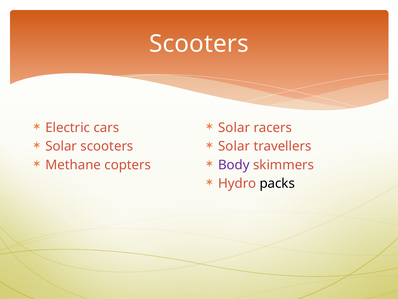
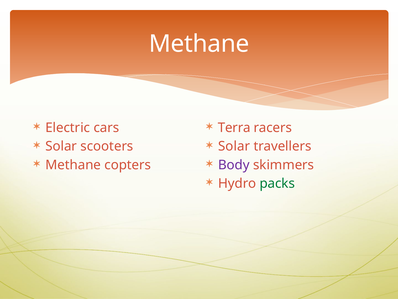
Scooters: Scooters -> Methane (199, 44)
Solar: Solar -> Terra (234, 127)
packs colour: black -> green (277, 183)
